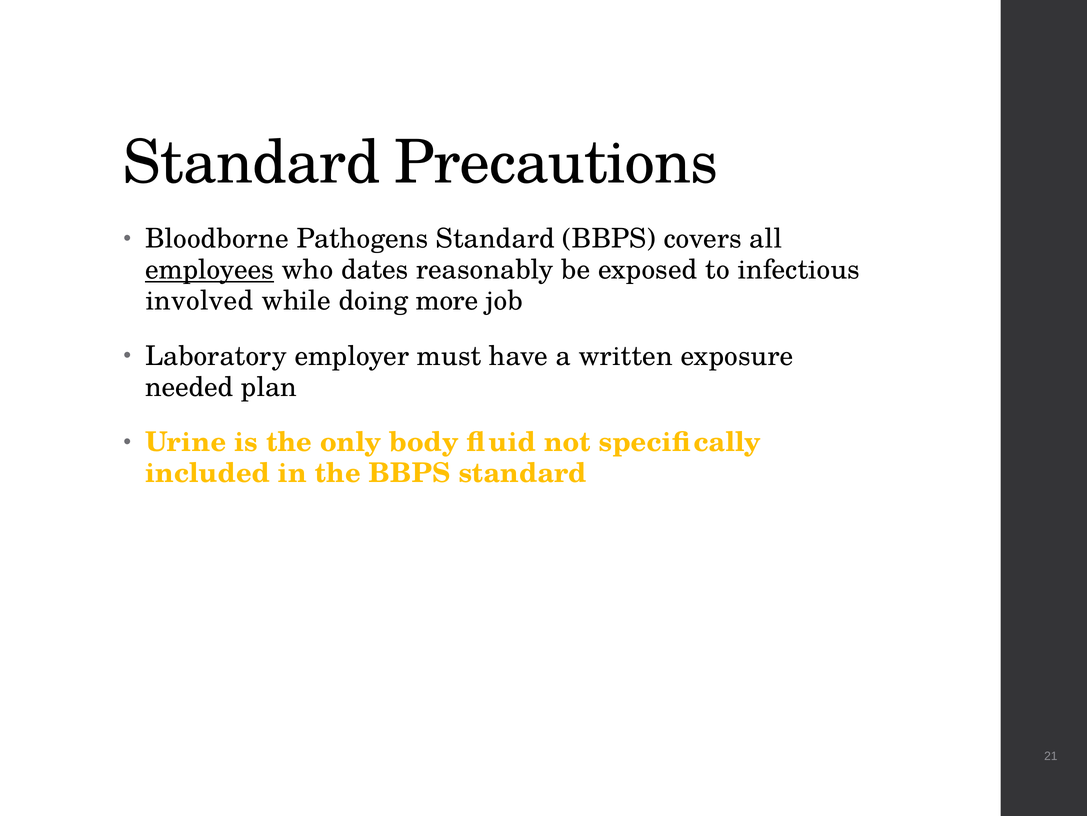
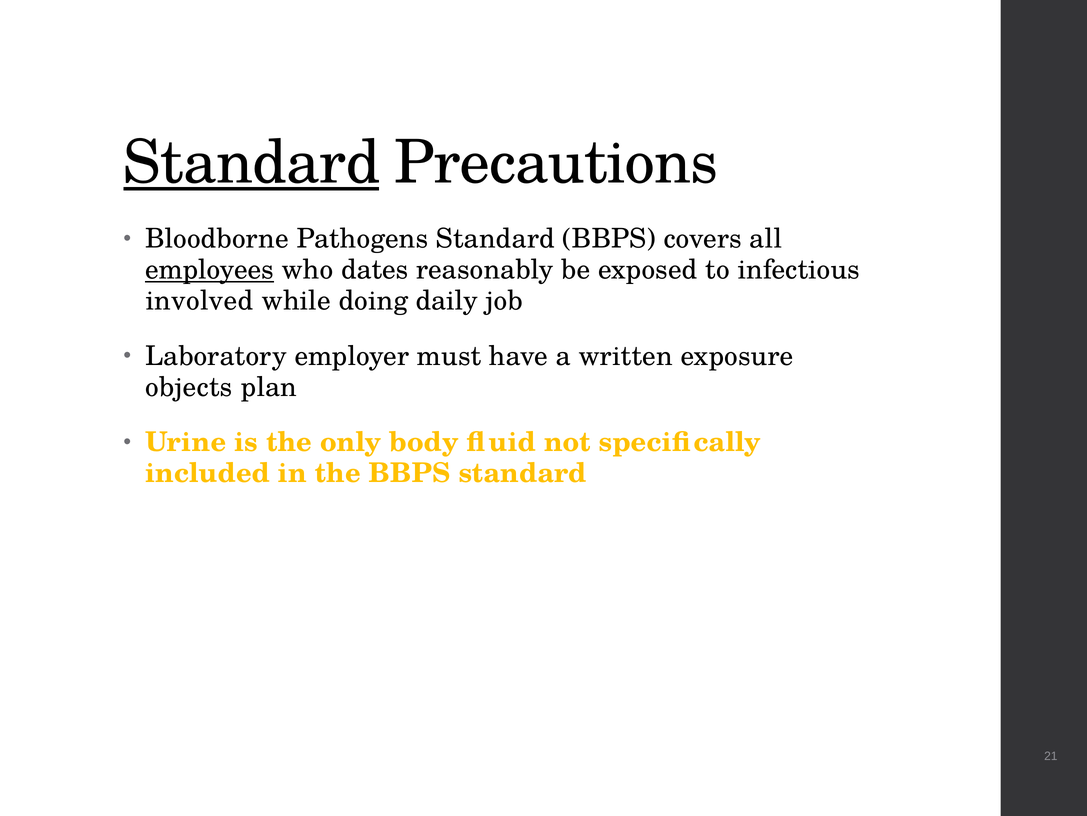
Standard underline: none -> present (252, 163)
more: more -> daily (447, 301)
needed: needed -> objects (189, 387)
